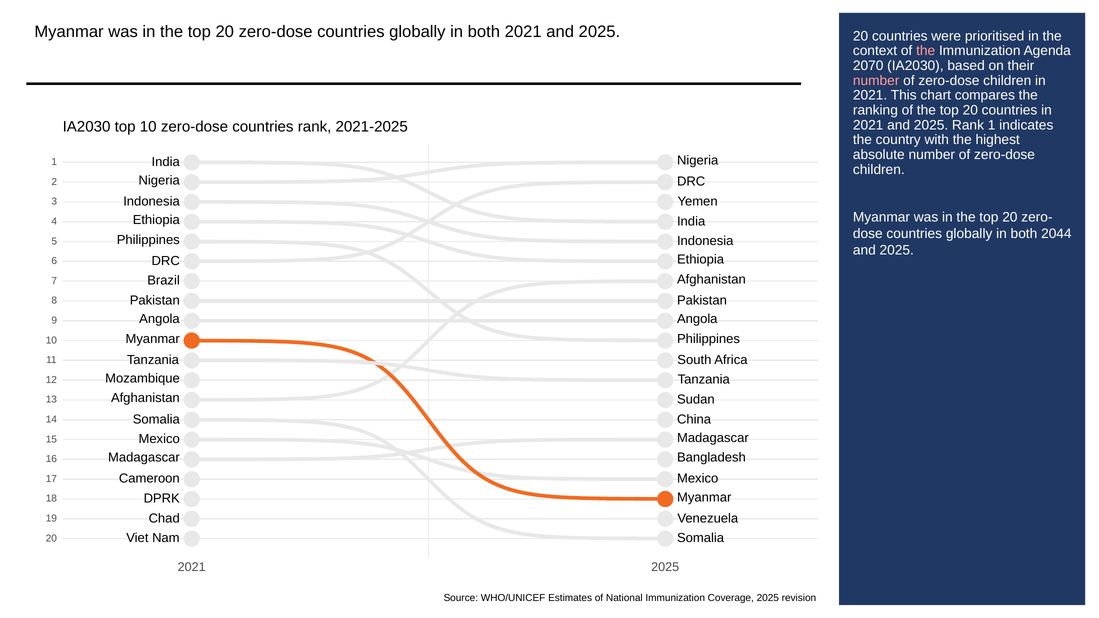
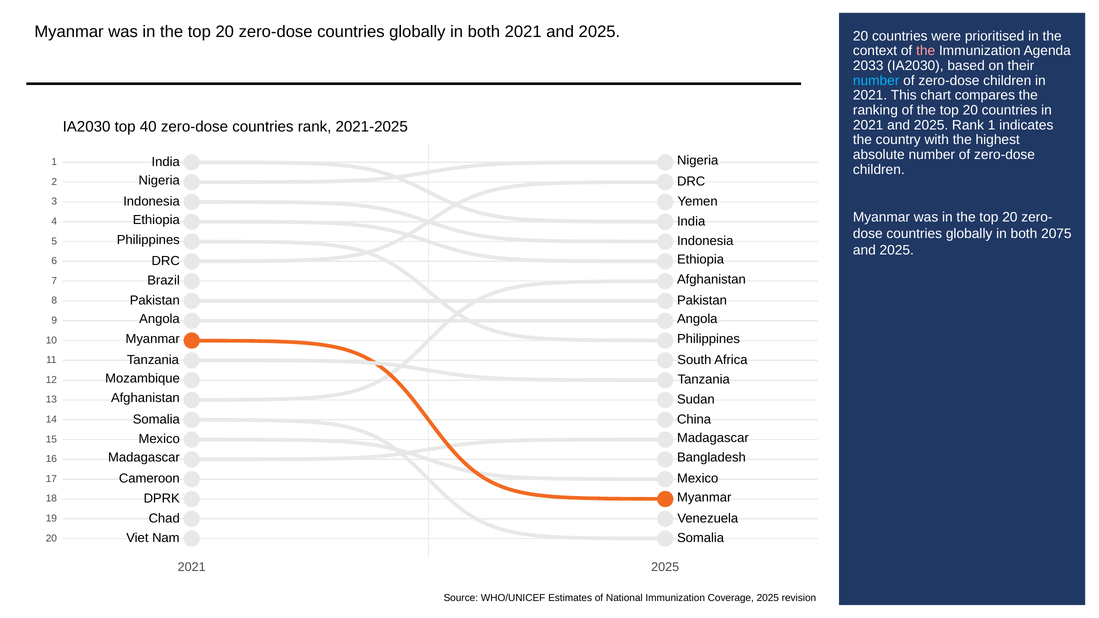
2070: 2070 -> 2033 (868, 66)
number colour: pink -> light blue (876, 81)
top 10: 10 -> 40 (148, 127)
2044: 2044 -> 2075 (1056, 234)
